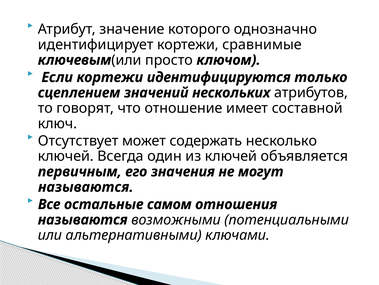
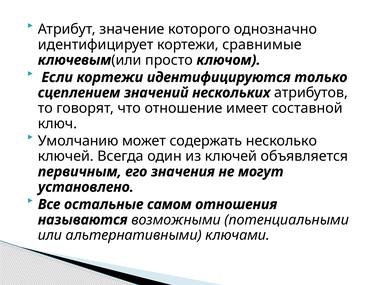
Отсутствует: Отсутствует -> Умолчанию (78, 141)
называются: называются -> установлено (86, 187)
